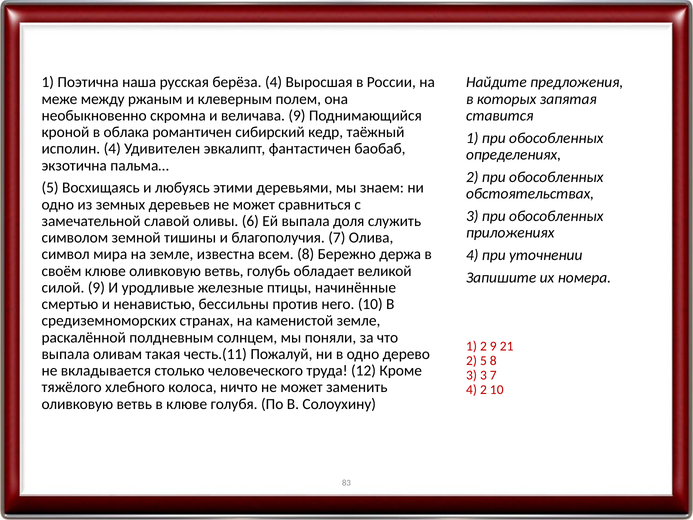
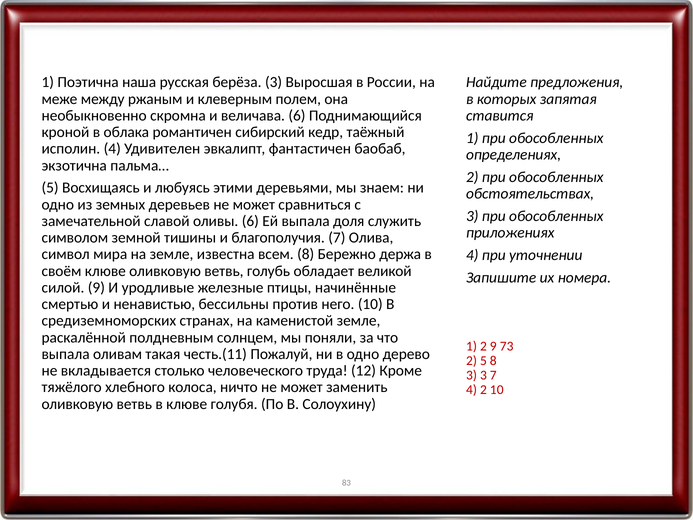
берёза 4: 4 -> 3 (274, 82)
величава 9: 9 -> 6 (297, 116)
21: 21 -> 73 (507, 346)
